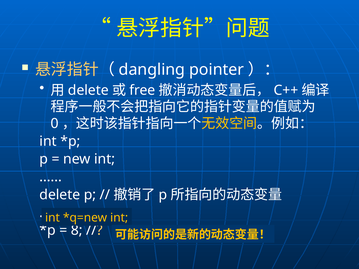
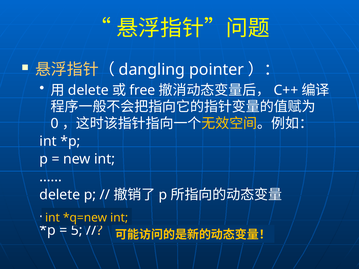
8: 8 -> 5 (77, 231)
